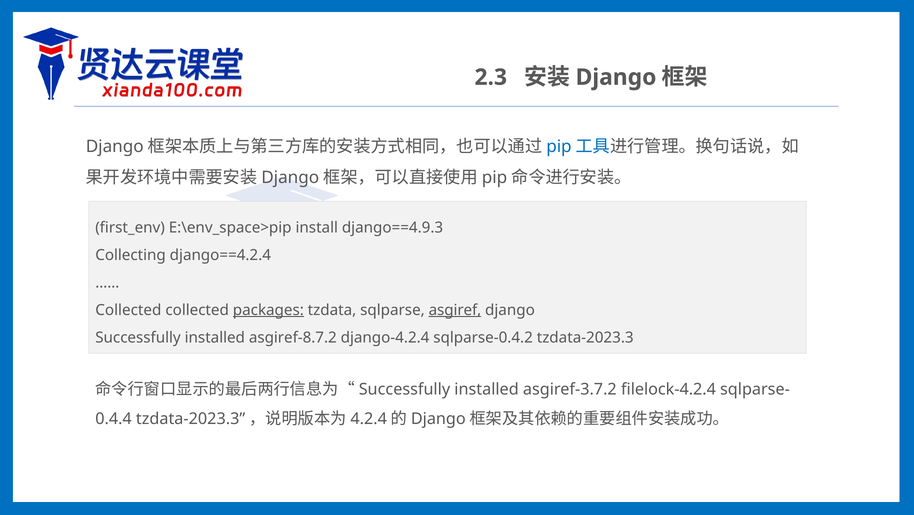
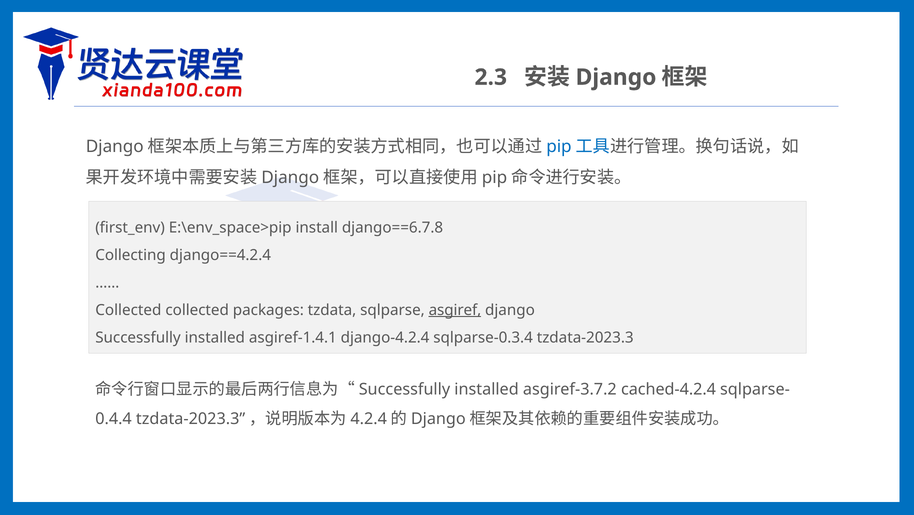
django==4.9.3: django==4.9.3 -> django==6.7.8 (393, 228)
packages underline: present -> none (268, 310)
asgiref-8.7.2: asgiref-8.7.2 -> asgiref-1.4.1 (293, 337)
sqlparse-0.4.2: sqlparse-0.4.2 -> sqlparse-0.3.4 (483, 337)
filelock-4.2.4: filelock-4.2.4 -> cached-4.2.4 (668, 389)
